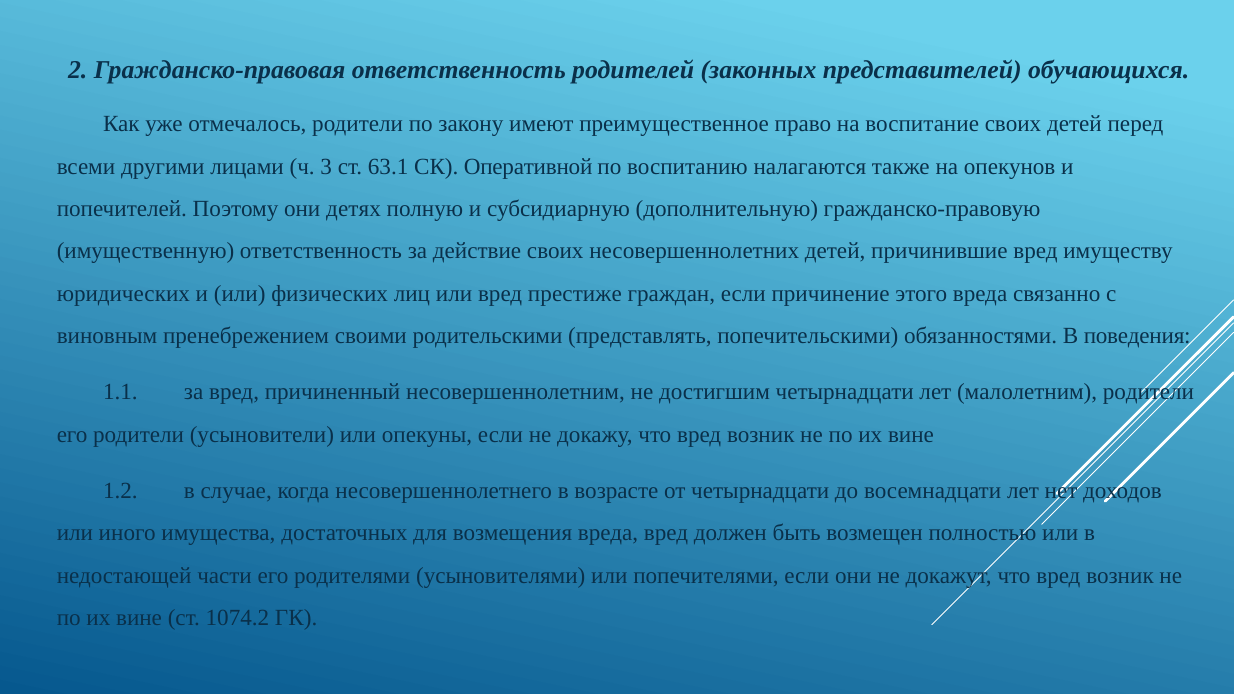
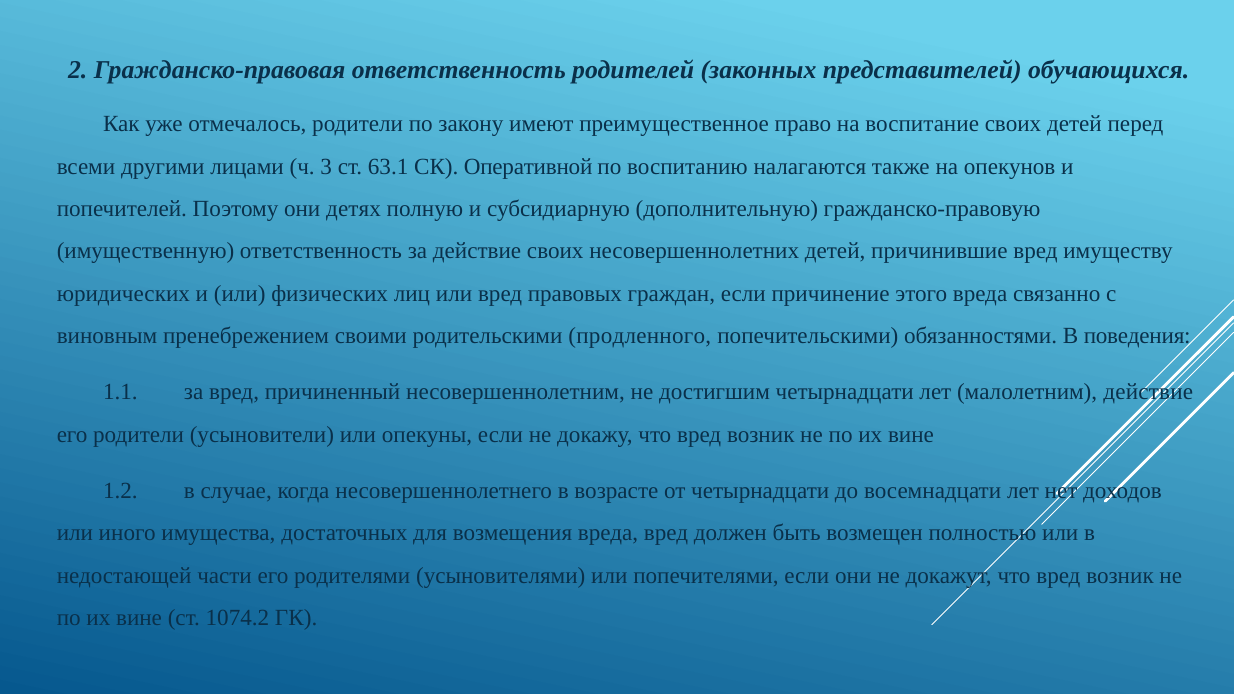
престиже: престиже -> правовых (575, 294)
представлять: представлять -> продленного (640, 336)
малолетним родители: родители -> действие (1148, 392)
